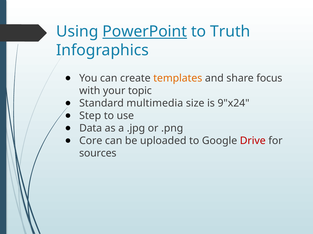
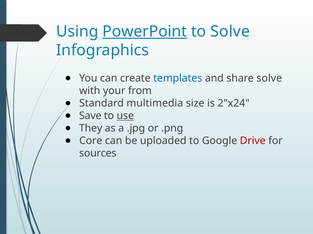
to Truth: Truth -> Solve (230, 32)
templates colour: orange -> blue (178, 79)
share focus: focus -> solve (269, 79)
topic: topic -> from (140, 91)
9"x24: 9"x24 -> 2"x24 (233, 104)
Step: Step -> Save (90, 116)
use underline: none -> present (125, 116)
Data: Data -> They (91, 129)
